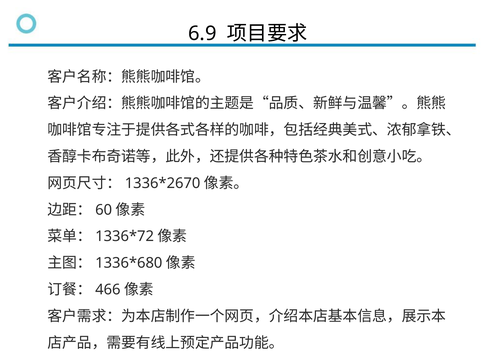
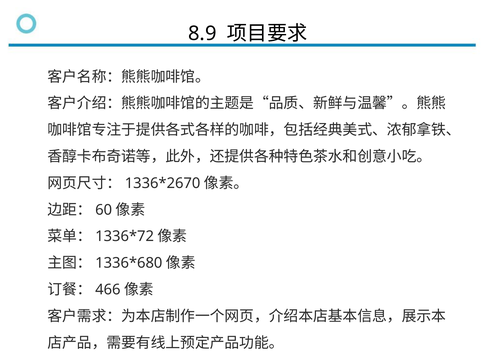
6.9: 6.9 -> 8.9 (202, 34)
